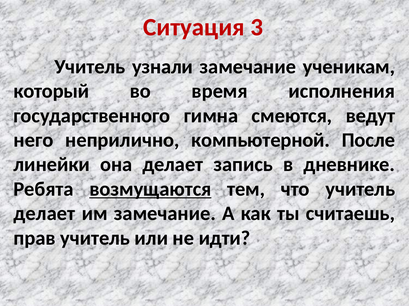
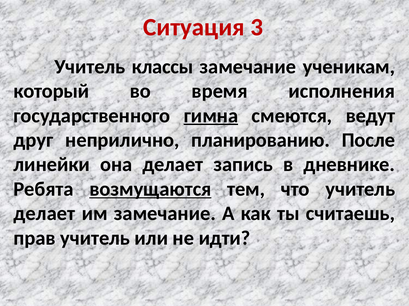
узнали: узнали -> классы (163, 67)
гимна underline: none -> present (211, 116)
него: него -> друг (34, 140)
компьютерной: компьютерной -> планированию (261, 140)
